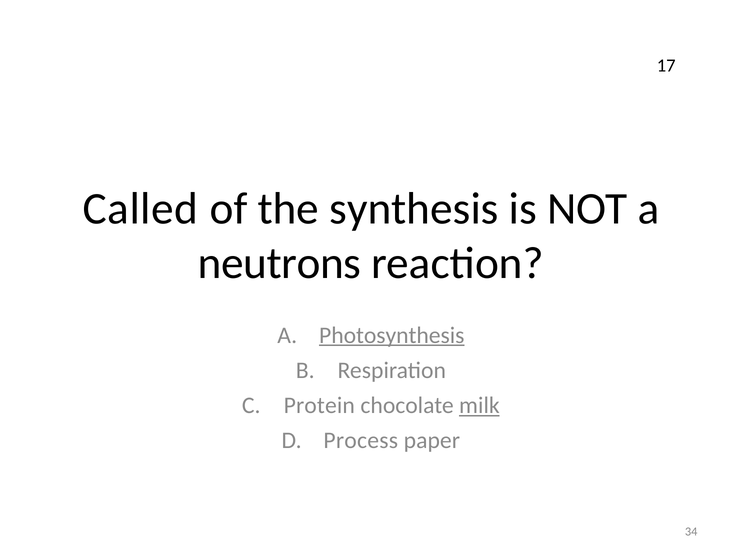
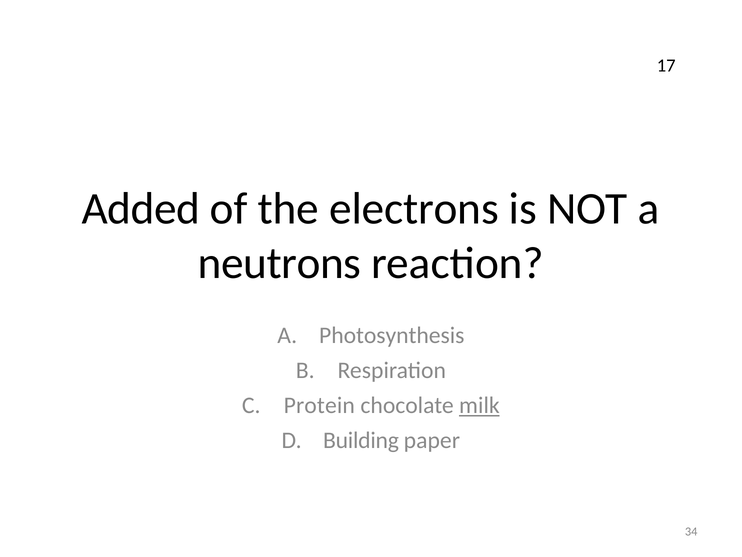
Called: Called -> Added (141, 208)
synthesis: synthesis -> electrons (414, 208)
Photosynthesis underline: present -> none (392, 335)
Process: Process -> Building (361, 440)
